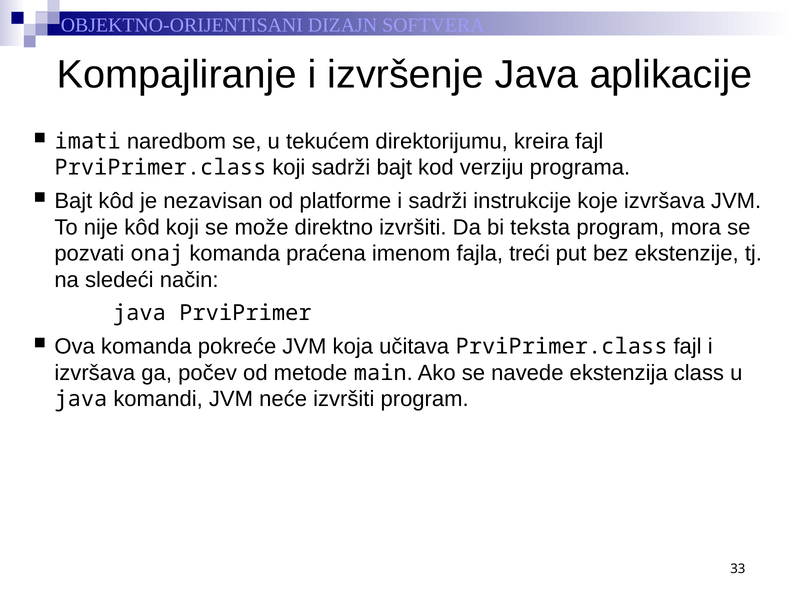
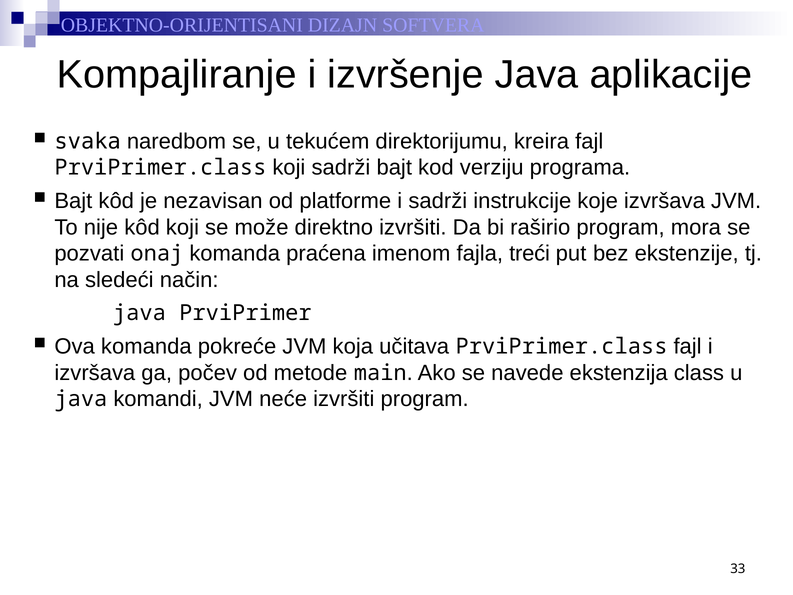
imati: imati -> svaka (88, 141)
teksta: teksta -> raširio (540, 227)
